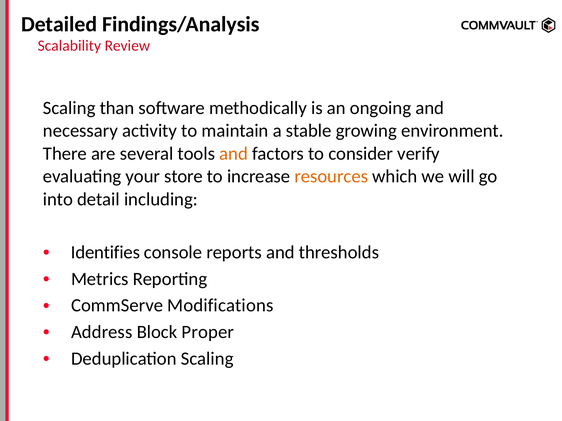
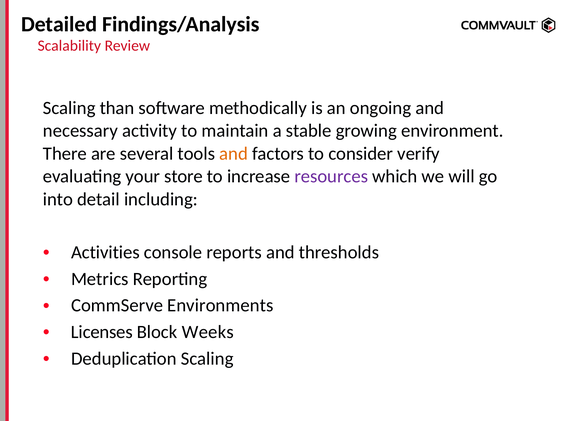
resources colour: orange -> purple (331, 177)
Identifies: Identifies -> Activities (105, 253)
Modifications: Modifications -> Environments (220, 306)
Address: Address -> Licenses (102, 332)
Proper: Proper -> Weeks (208, 332)
